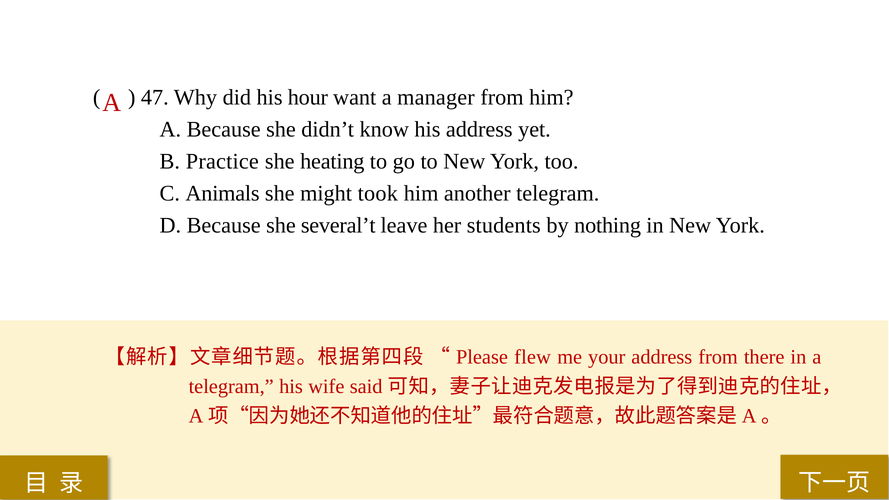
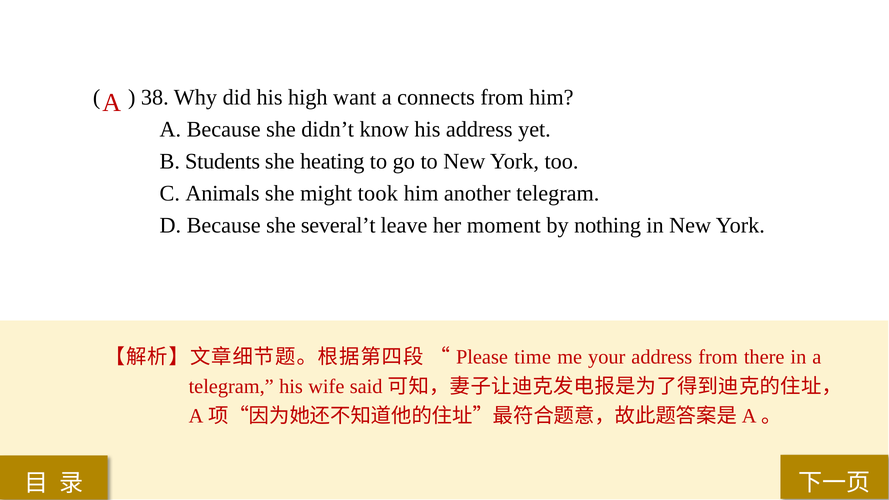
47: 47 -> 38 (155, 98)
hour: hour -> high (308, 98)
manager: manager -> connects (436, 98)
Practice: Practice -> Students (223, 162)
students: students -> moment (504, 226)
flew: flew -> time (533, 357)
